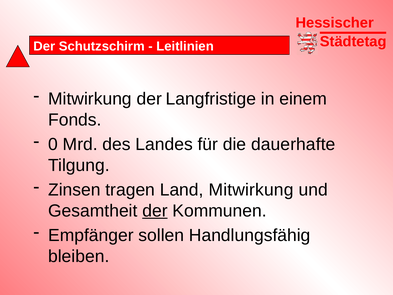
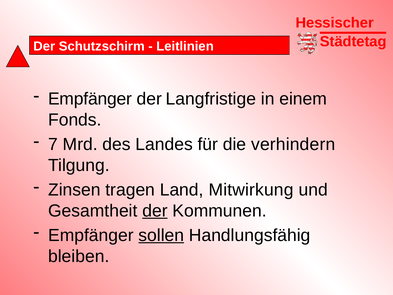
Mitwirkung: Mitwirkung -> Empfänger (90, 99)
0: 0 -> 7 (53, 144)
dauerhafte: dauerhafte -> verhindern (293, 144)
sollen underline: none -> present (161, 235)
